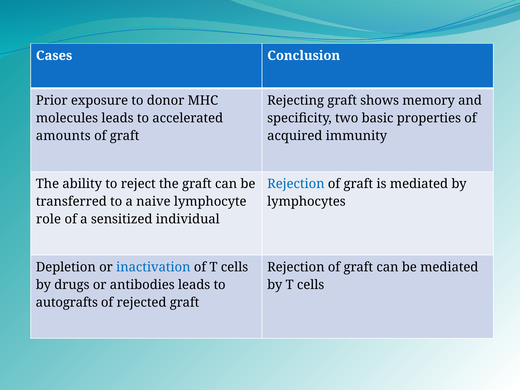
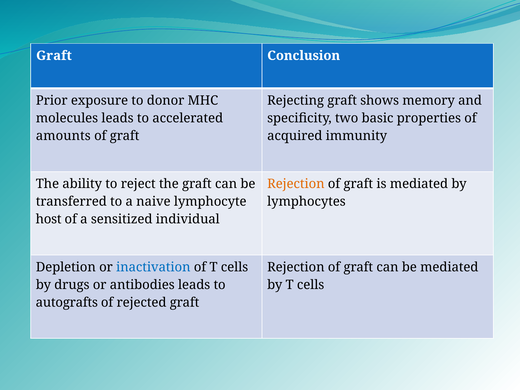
Cases: Cases -> Graft (54, 56)
Rejection colour: blue -> orange (296, 184)
role: role -> host (49, 219)
